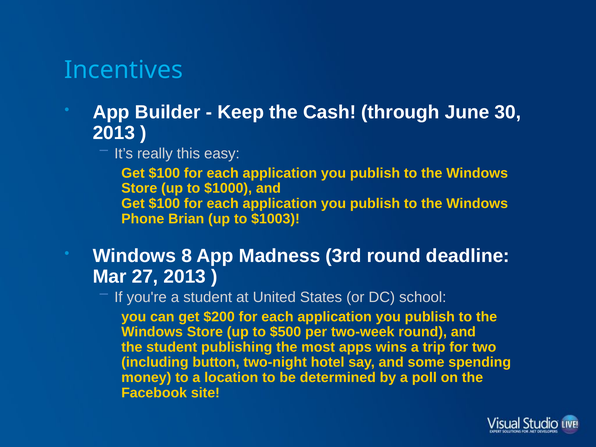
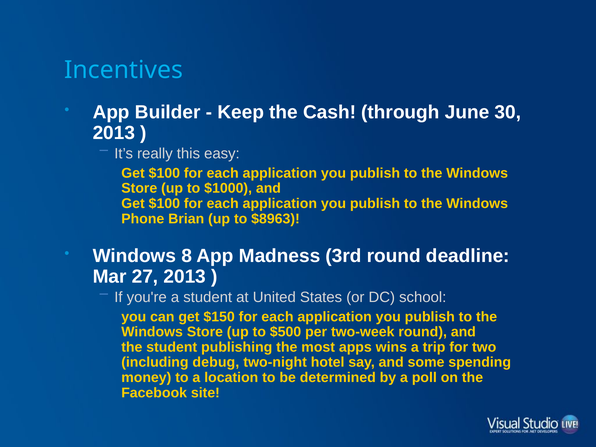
$1003: $1003 -> $8963 (276, 219)
$200: $200 -> $150 (219, 317)
button: button -> debug (216, 362)
